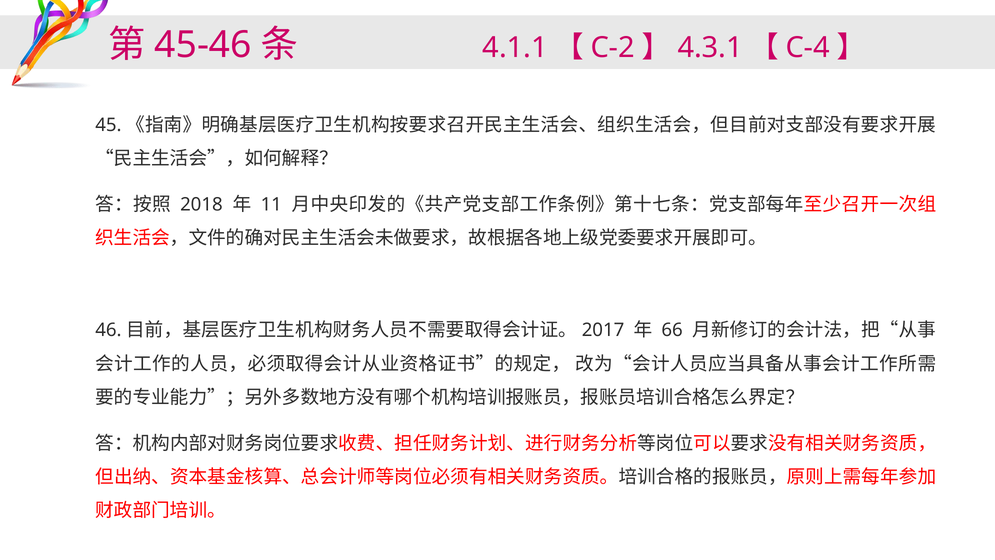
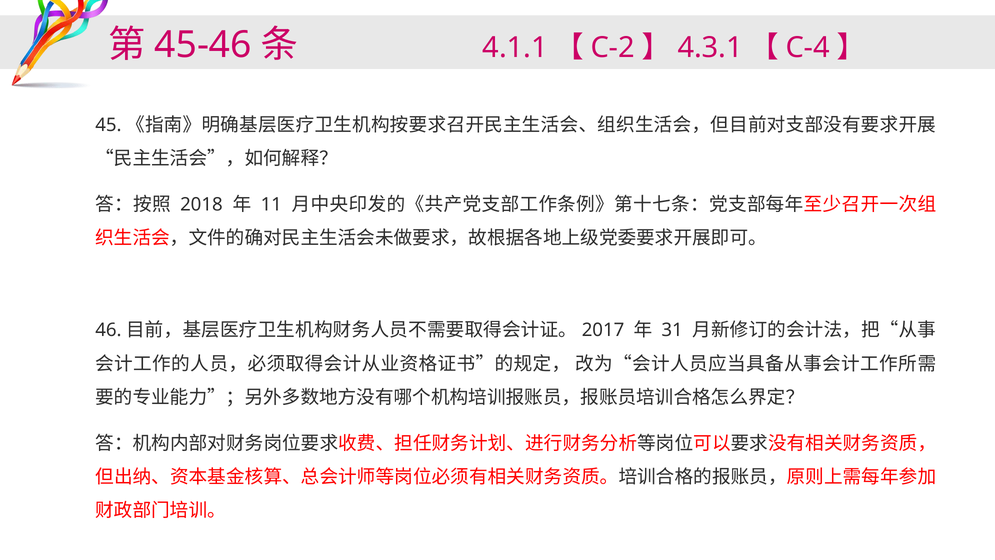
66: 66 -> 31 (672, 330)
